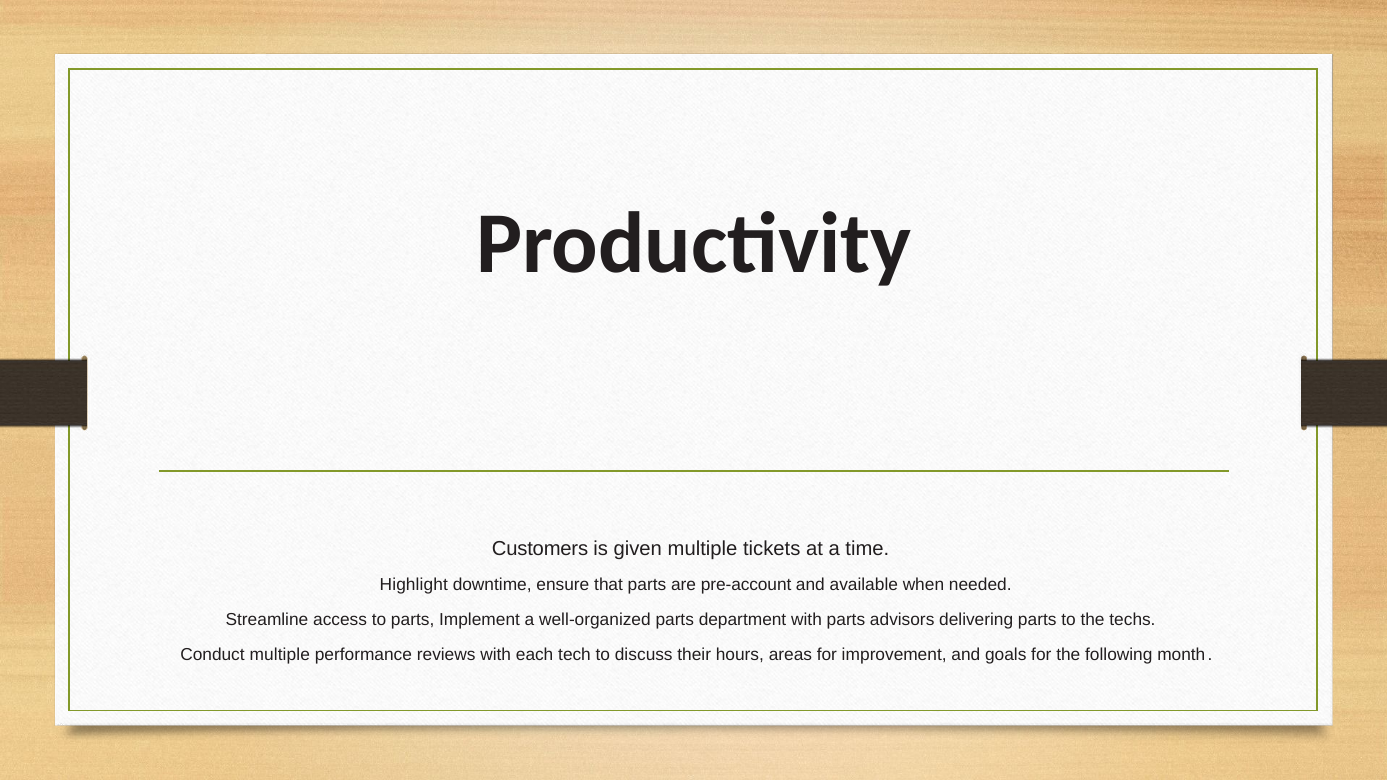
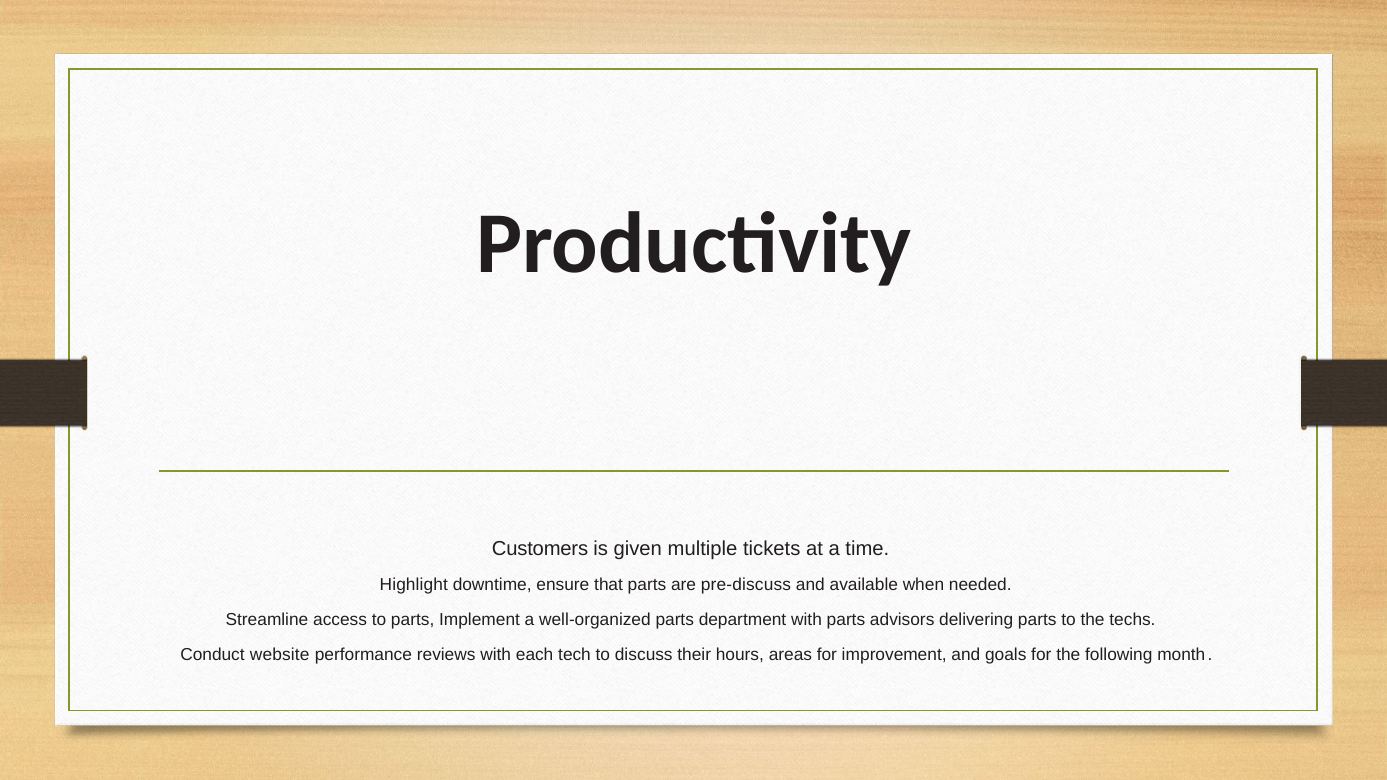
pre-account: pre-account -> pre-discuss (746, 585)
Conduct multiple: multiple -> website (280, 655)
